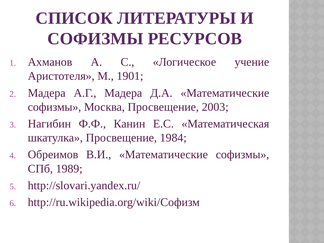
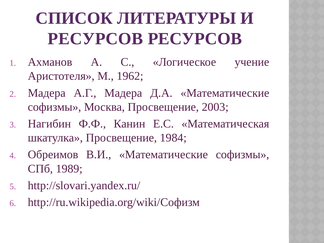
СОФИЗМЫ: СОФИЗМЫ -> РЕСУРСОВ (95, 39)
1901: 1901 -> 1962 (130, 76)
